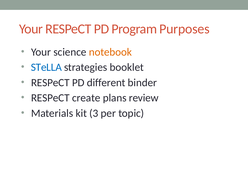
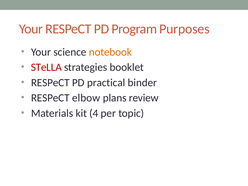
STeLLA colour: blue -> red (46, 67)
different: different -> practical (106, 83)
create: create -> elbow (86, 98)
3: 3 -> 4 (94, 113)
